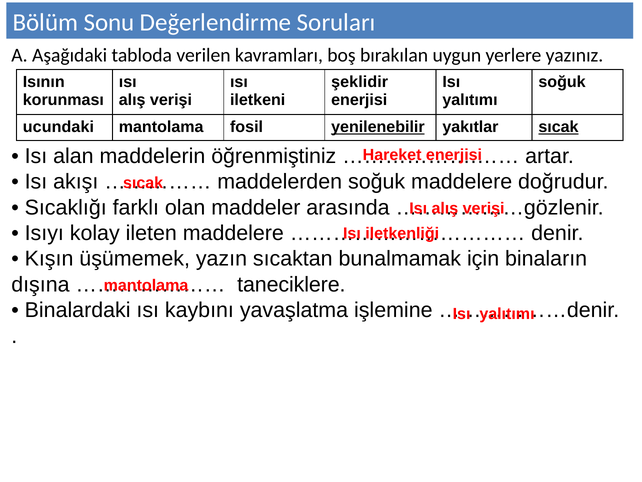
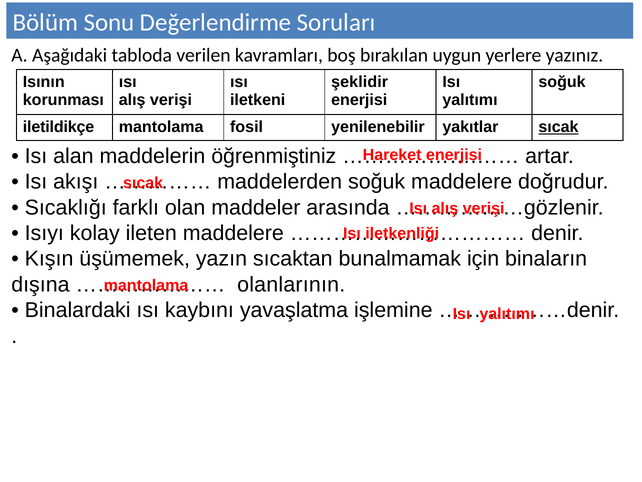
ucundaki: ucundaki -> iletildikçe (59, 127)
yenilenebilir underline: present -> none (378, 127)
taneciklere: taneciklere -> olanlarının (291, 284)
